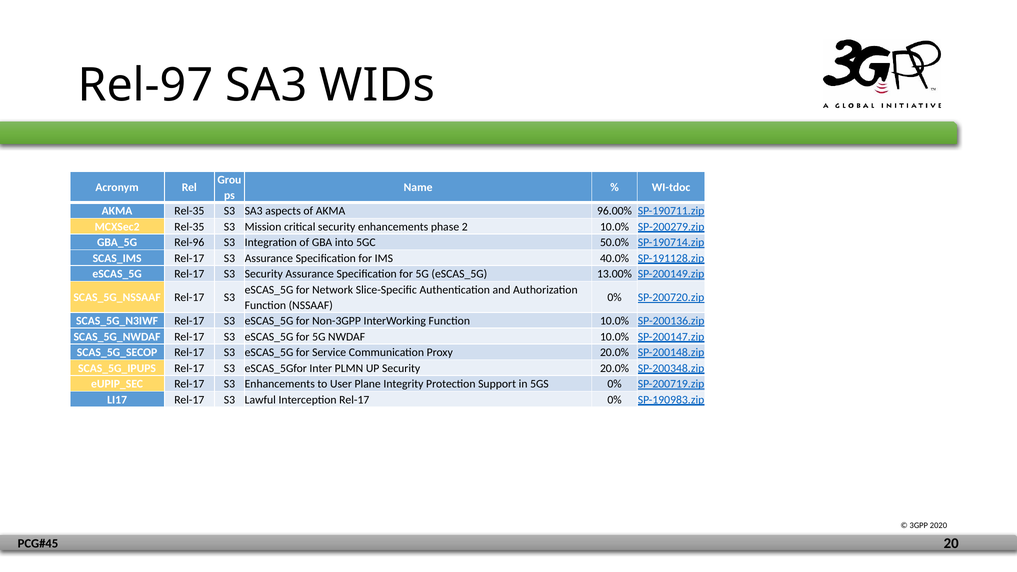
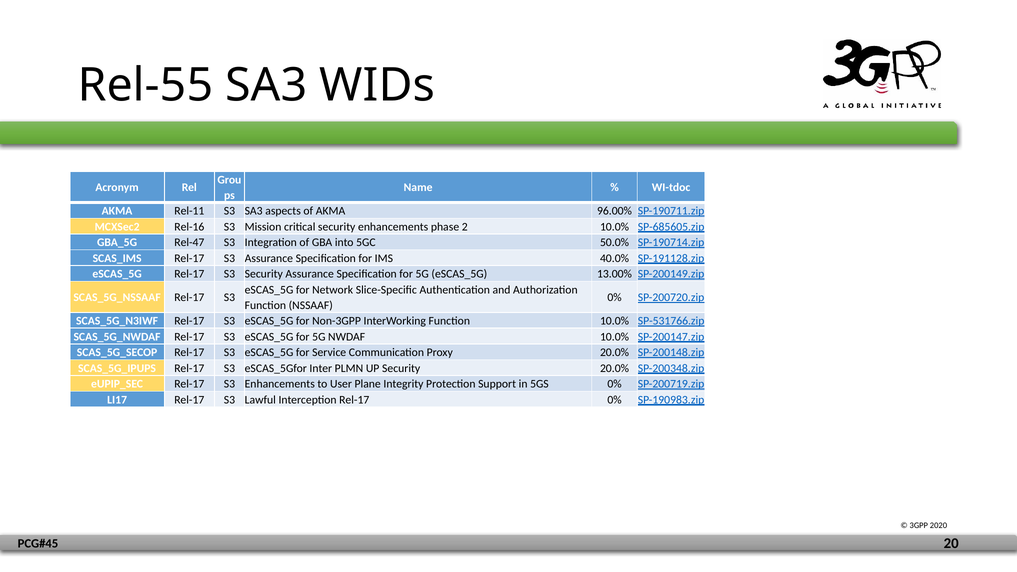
Rel-97: Rel-97 -> Rel-55 (145, 85)
AKMA Rel-35: Rel-35 -> Rel-11 (189, 211)
MCXSec2 Rel-35: Rel-35 -> Rel-16 (189, 227)
SP-200279.zip: SP-200279.zip -> SP-685605.zip (671, 227)
Rel-96: Rel-96 -> Rel-47 (189, 243)
SP-200136.zip: SP-200136.zip -> SP-531766.zip (671, 321)
